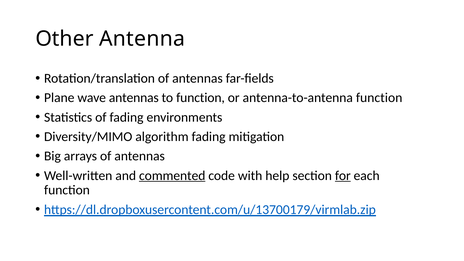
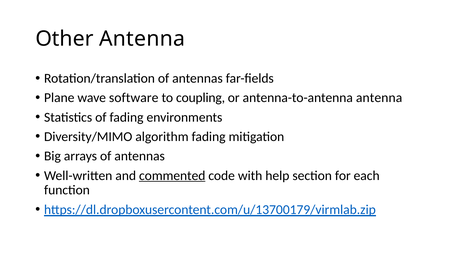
wave antennas: antennas -> software (134, 98)
to function: function -> coupling (201, 98)
antenna-to-antenna function: function -> antenna (379, 98)
for underline: present -> none (343, 176)
